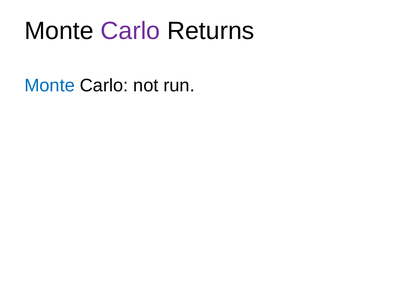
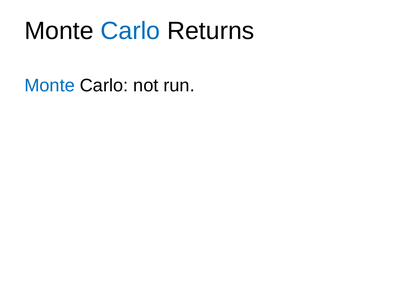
Carlo colour: purple -> blue (130, 31)
